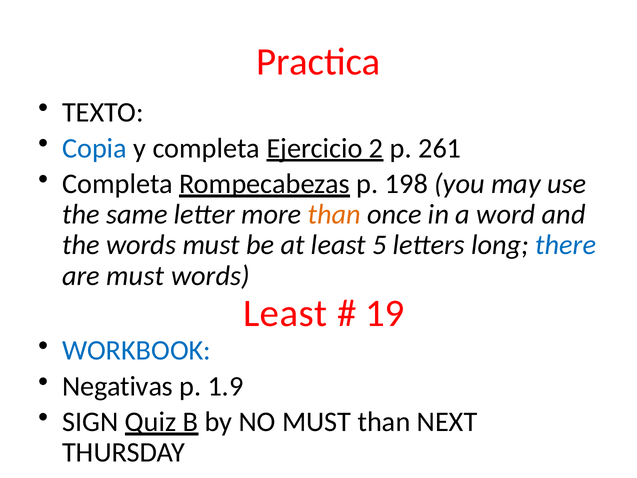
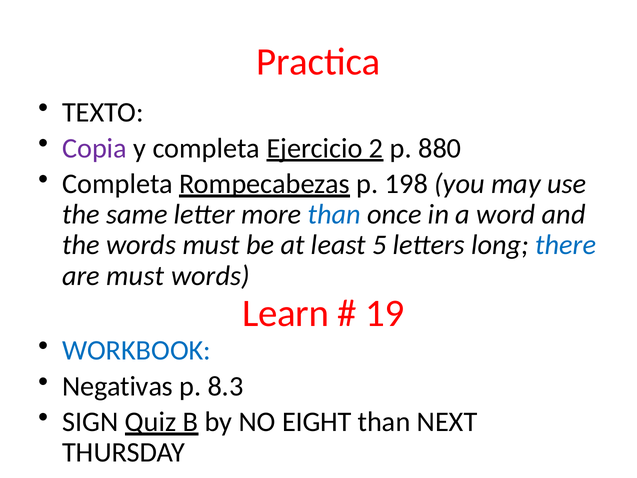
Copia colour: blue -> purple (95, 148)
261: 261 -> 880 (440, 148)
than colour: orange -> blue (334, 214)
Least: Least -> Learn (286, 313)
1.9: 1.9 -> 8.3 (225, 386)
NO MUST: MUST -> EIGHT (317, 422)
